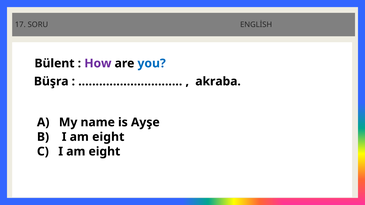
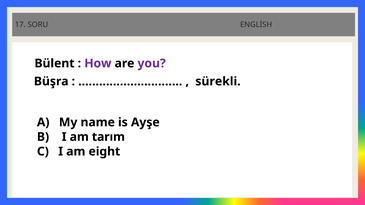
you colour: blue -> purple (152, 63)
akraba: akraba -> sürekli (218, 81)
B I am eight: eight -> tarım (108, 137)
